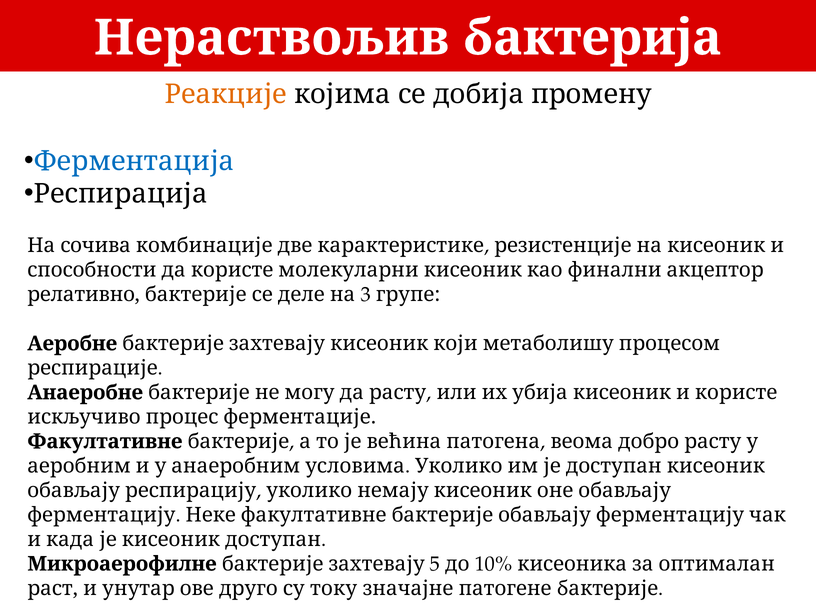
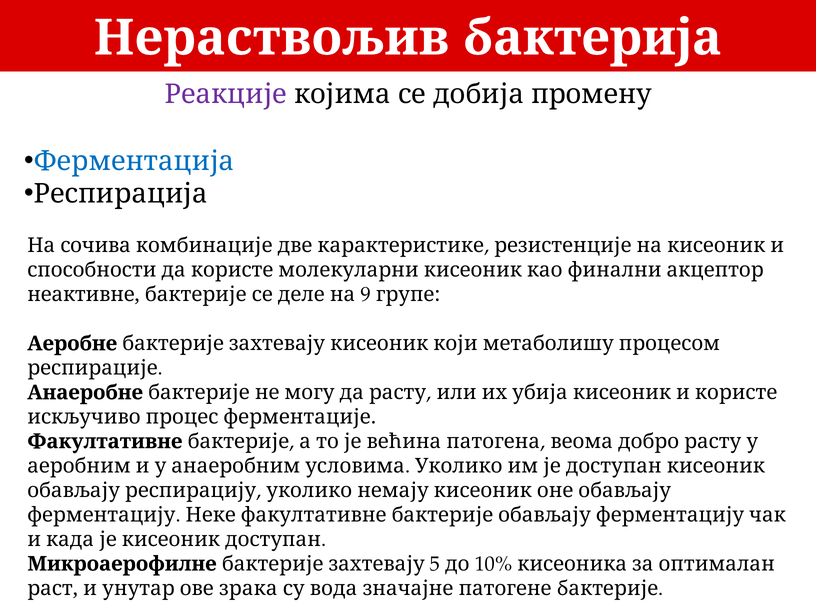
Реакције colour: orange -> purple (226, 94)
релативно: релативно -> неактивне (83, 295)
3: 3 -> 9 (366, 295)
друго: друго -> зрака (248, 588)
току: току -> вода (334, 588)
